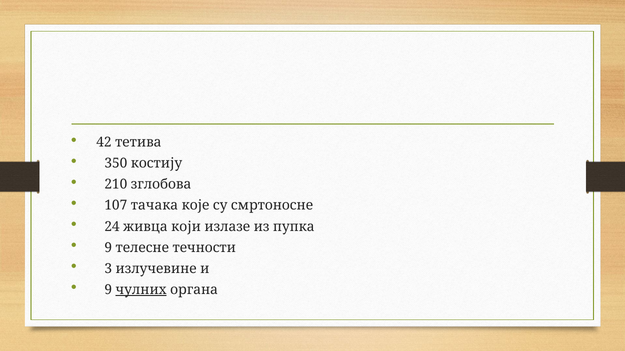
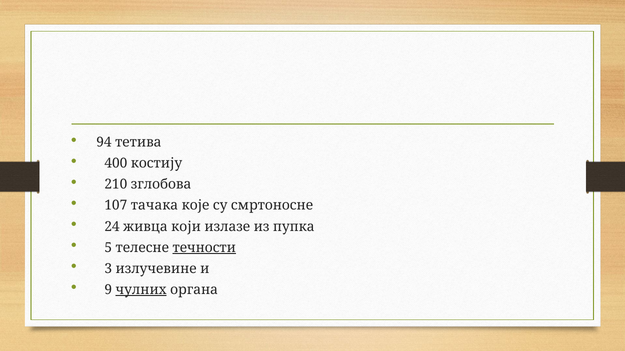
42: 42 -> 94 (104, 143)
350: 350 -> 400 (116, 164)
9: 9 -> 5 (108, 248)
течности underline: none -> present (204, 248)
